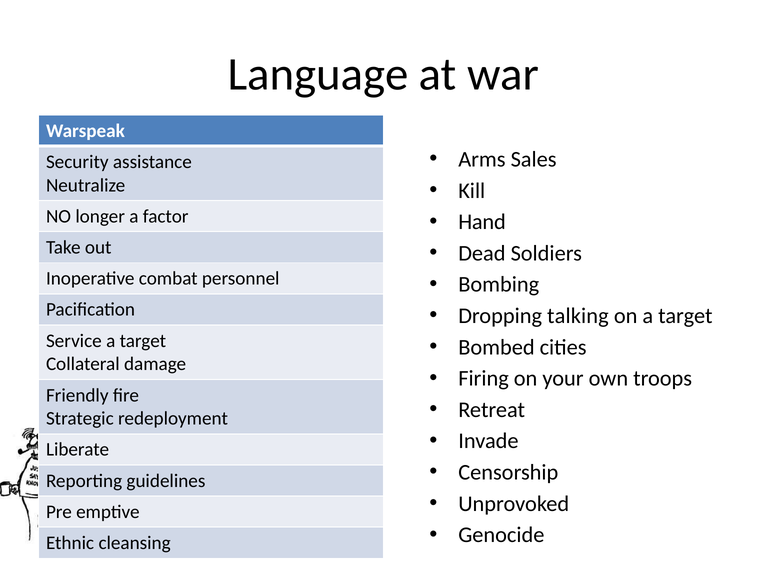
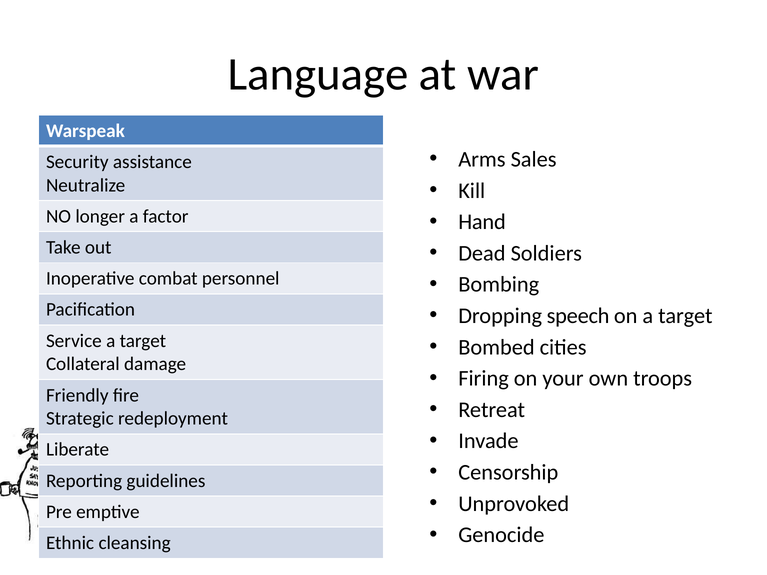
talking: talking -> speech (578, 316)
